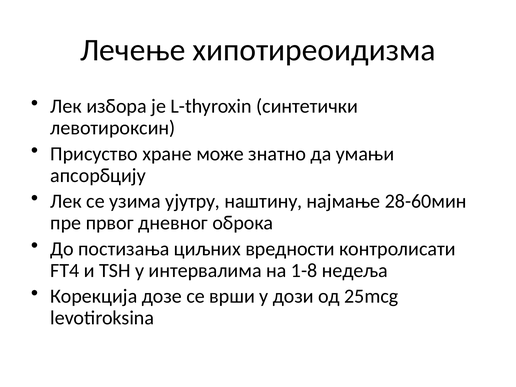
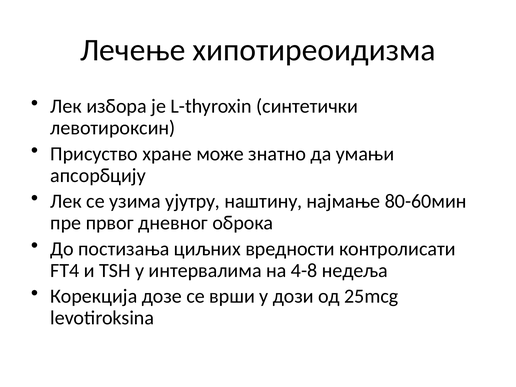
28-60мин: 28-60мин -> 80-60мин (426, 201)
1-8: 1-8 -> 4-8 (304, 270)
